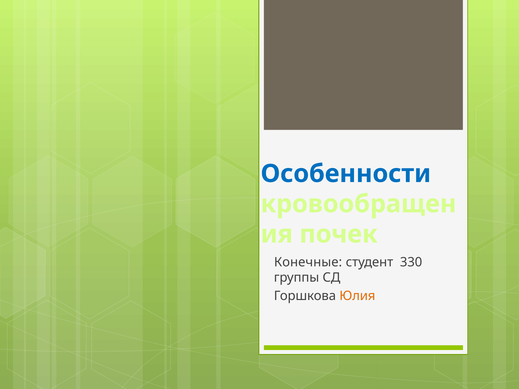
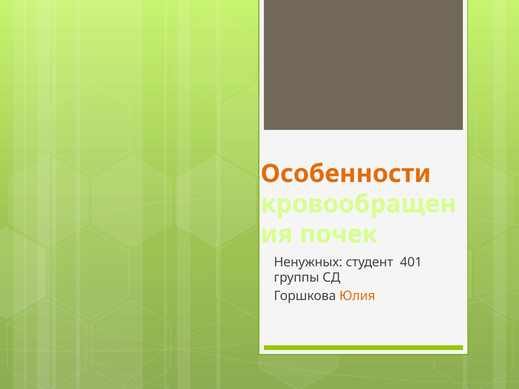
Особенности colour: blue -> orange (346, 174)
Конечные: Конечные -> Ненужных (308, 262)
330: 330 -> 401 (411, 262)
